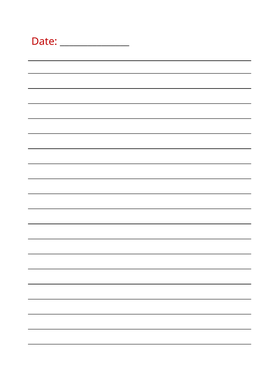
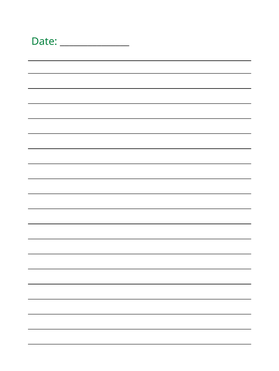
Date colour: red -> green (44, 42)
